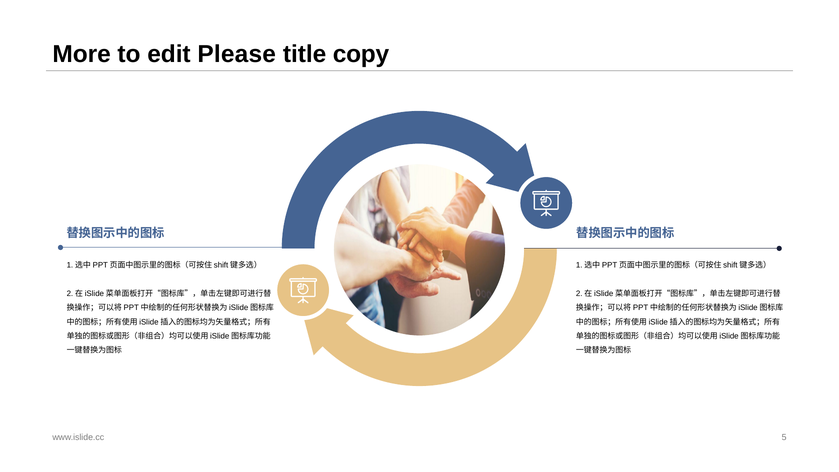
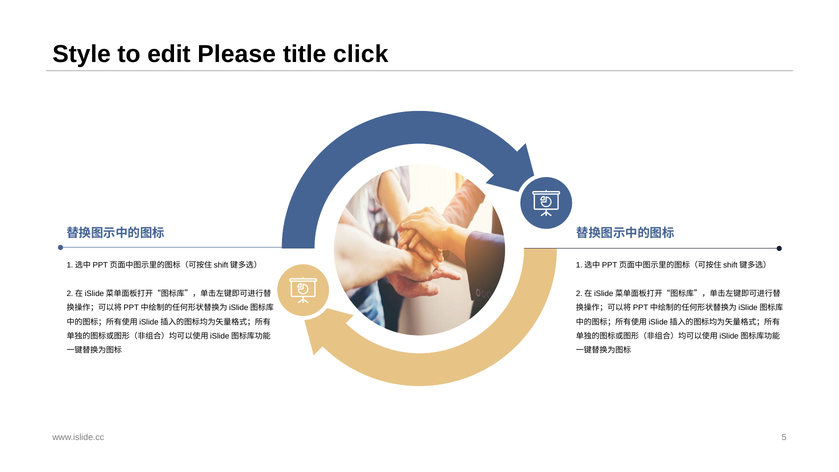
More: More -> Style (82, 54)
copy: copy -> click (361, 54)
